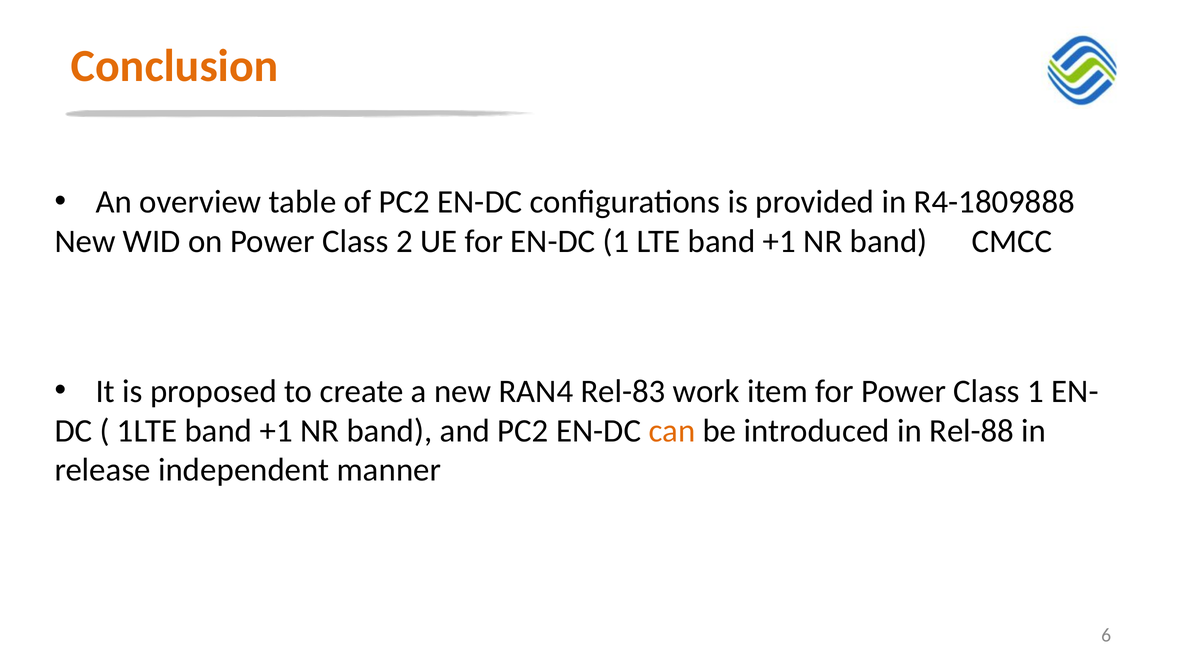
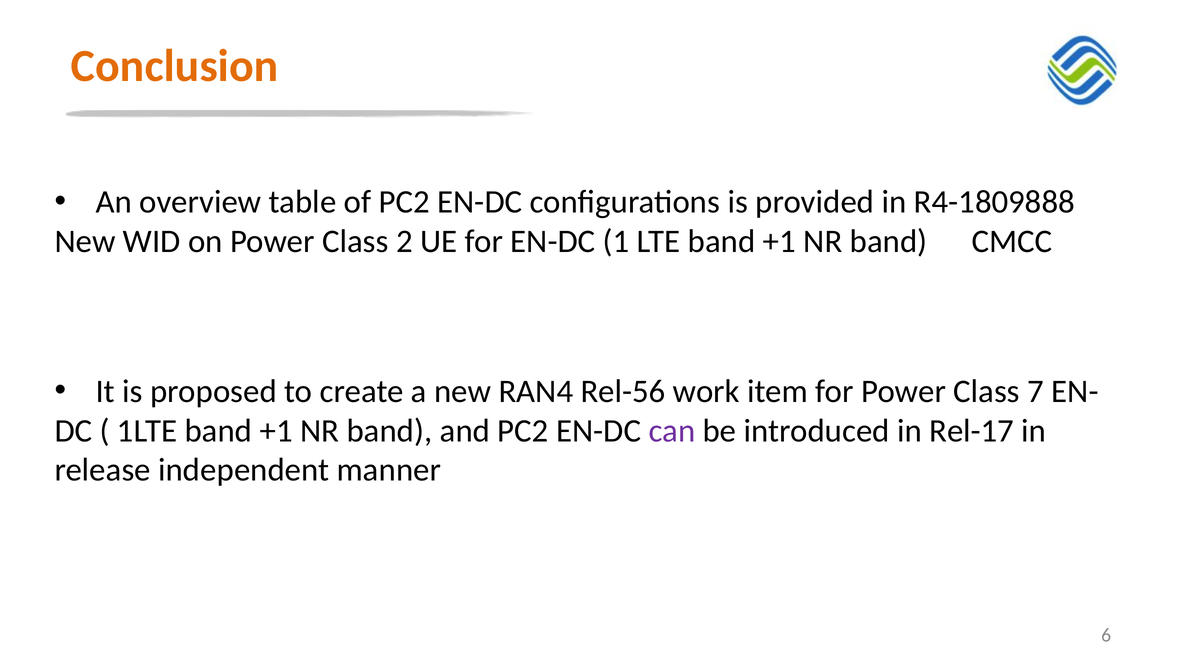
Rel-83: Rel-83 -> Rel-56 (623, 391)
Class 1: 1 -> 7 (1036, 391)
can colour: orange -> purple (672, 431)
Rel-88: Rel-88 -> Rel-17 (972, 431)
